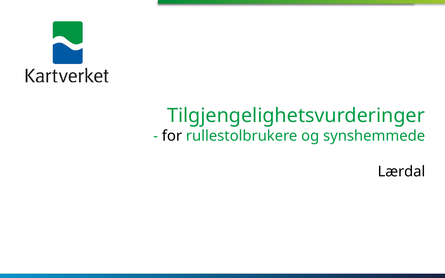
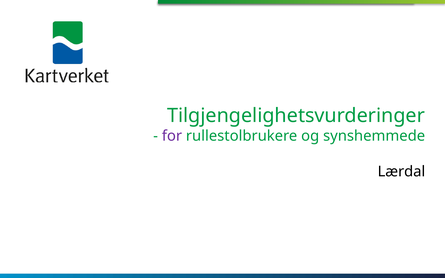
for colour: black -> purple (172, 136)
